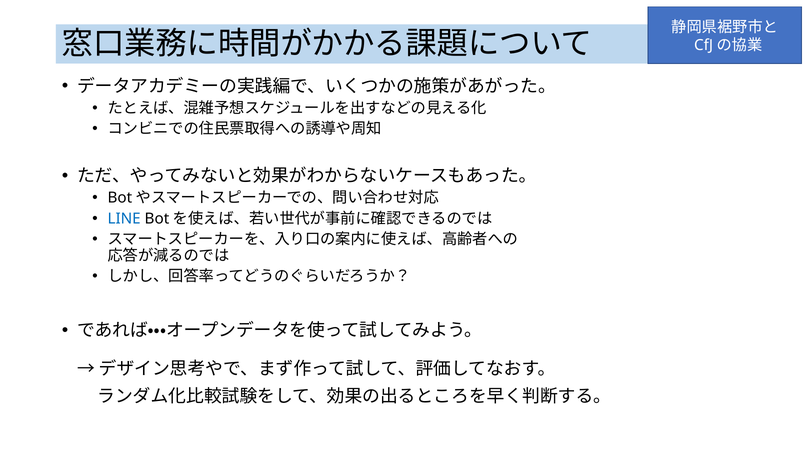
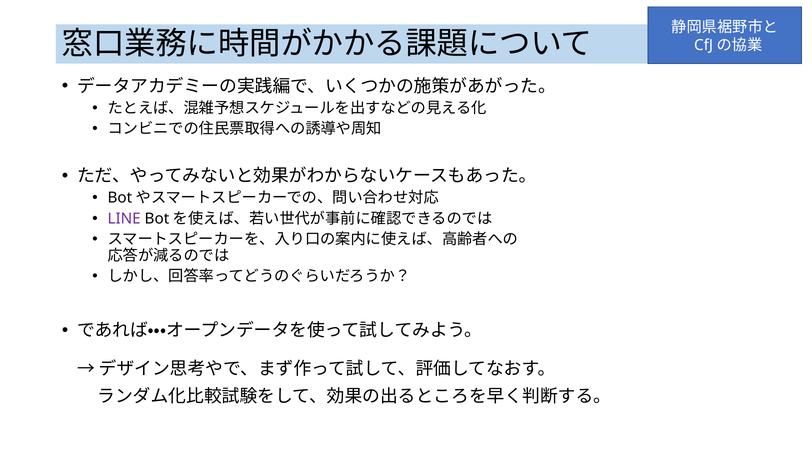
LINE colour: blue -> purple (124, 219)
